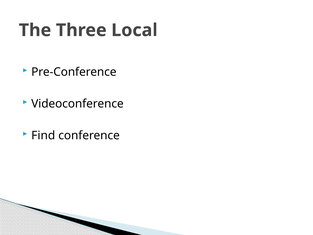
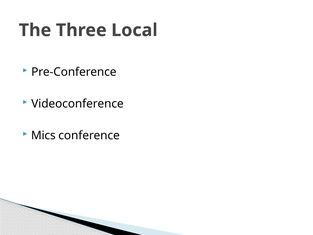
Find: Find -> Mics (43, 135)
